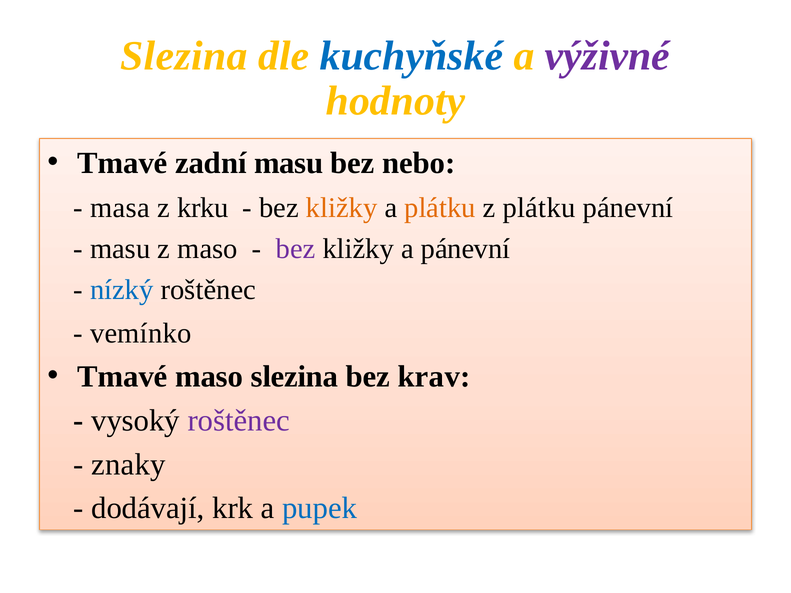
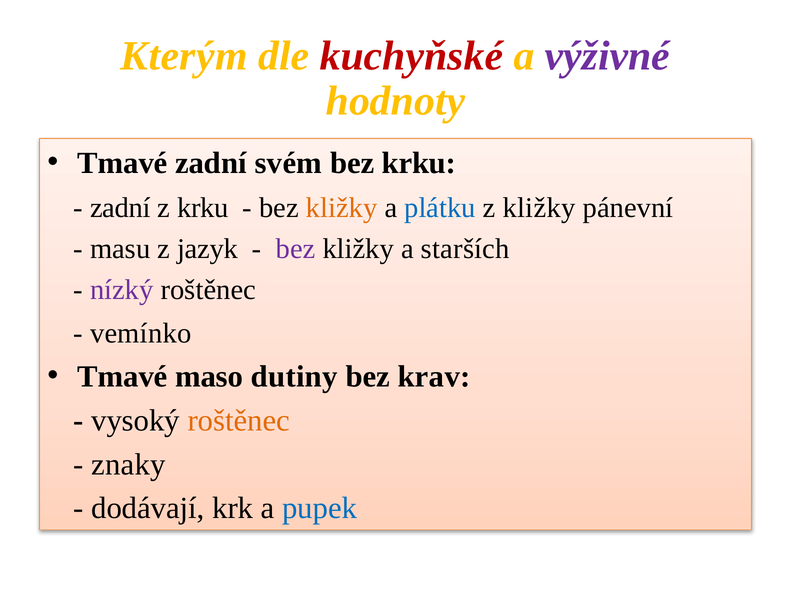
Slezina: Slezina -> Kterým (184, 56)
kuchyňské colour: blue -> red (411, 56)
zadní masu: masu -> svém (288, 163)
bez nebo: nebo -> krku (419, 163)
masa: masa -> zadní (120, 208)
plátku colour: orange -> blue (440, 208)
z plátku: plátku -> kližky (539, 208)
z maso: maso -> jazyk (208, 249)
a pánevní: pánevní -> starších (465, 249)
nízký colour: blue -> purple (122, 290)
maso slezina: slezina -> dutiny (294, 377)
roštěnec colour: purple -> orange (239, 421)
